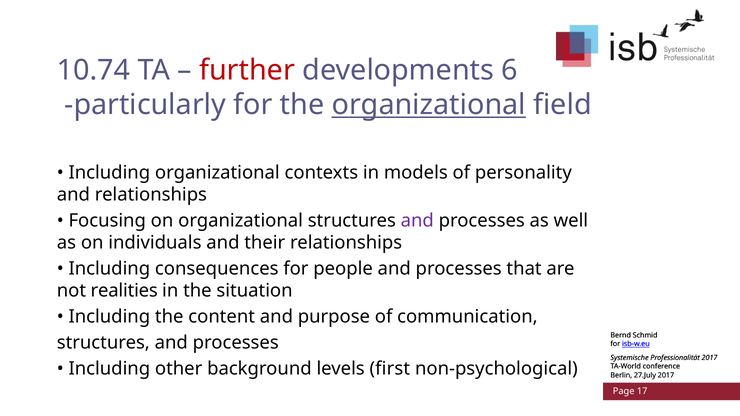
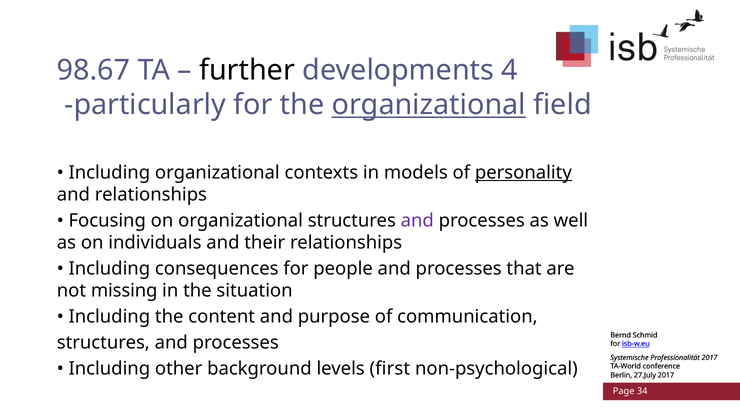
10.74: 10.74 -> 98.67 (94, 70)
further colour: red -> black (247, 70)
6: 6 -> 4 (510, 70)
personality underline: none -> present (523, 173)
realities: realities -> missing (124, 291)
17: 17 -> 34 (642, 392)
